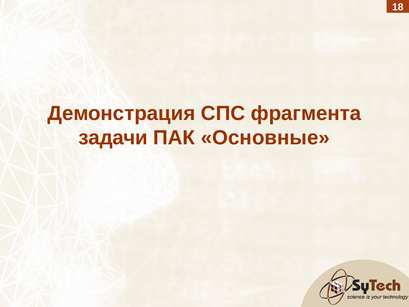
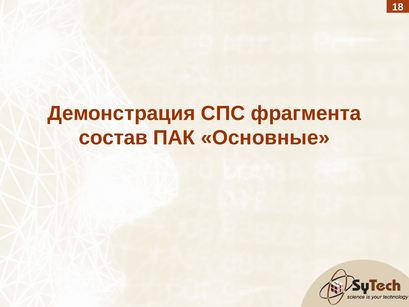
задачи: задачи -> состав (113, 138)
